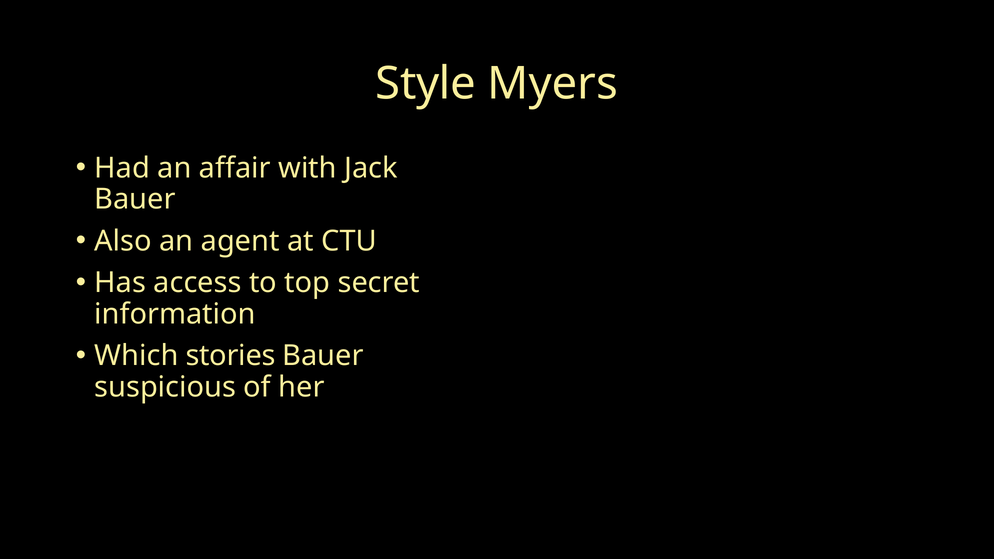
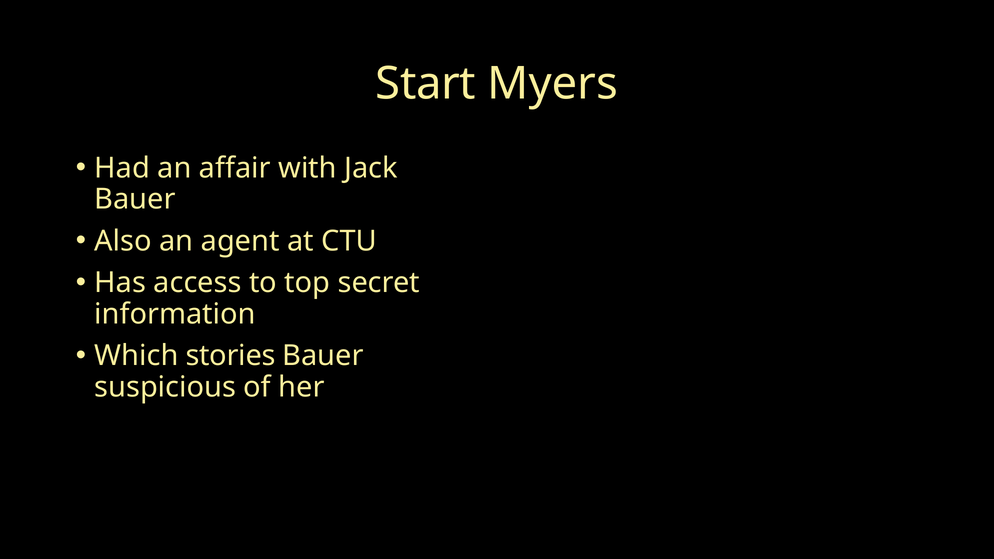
Style: Style -> Start (426, 83)
